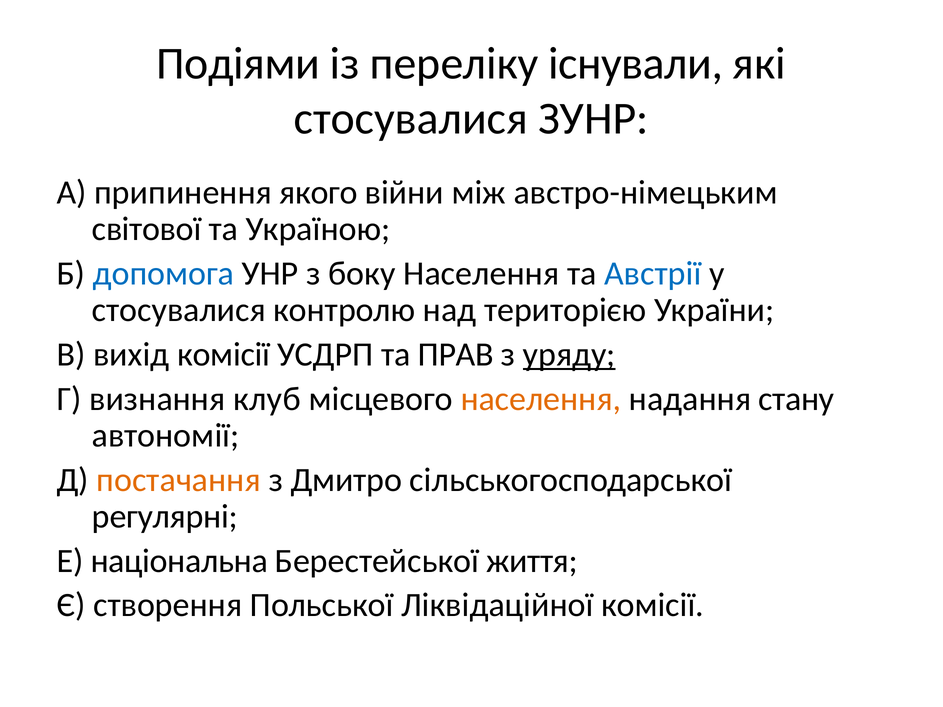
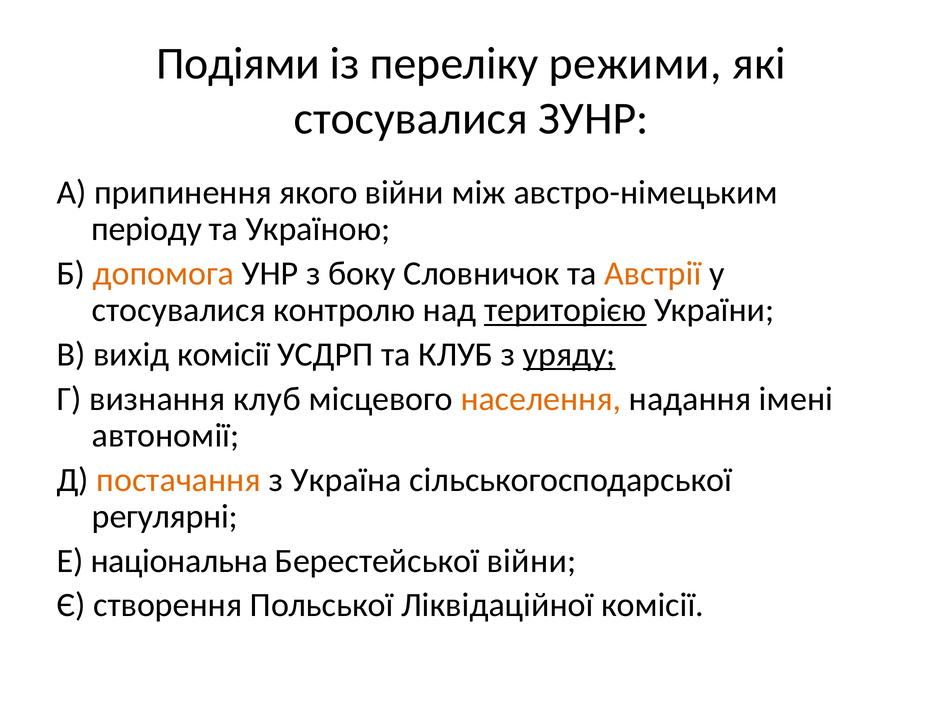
існували: існували -> режими (635, 64)
світової: світової -> періоду (147, 229)
допомога colour: blue -> orange (163, 274)
боку Населення: Населення -> Словничок (481, 274)
Австрії colour: blue -> orange (653, 274)
територією underline: none -> present (565, 310)
та ПРАВ: ПРАВ -> КЛУБ (456, 355)
стану: стану -> імені (796, 399)
Дмитро: Дмитро -> Україна (346, 480)
Берестейської життя: життя -> війни (532, 561)
